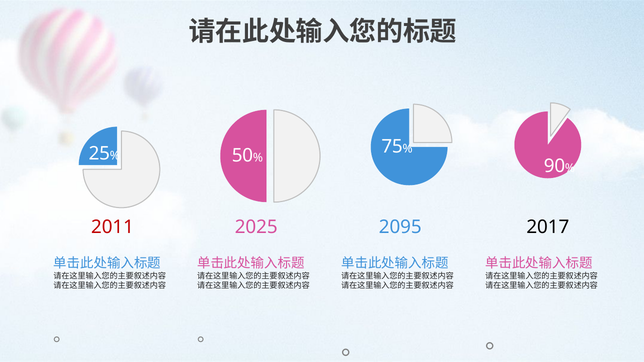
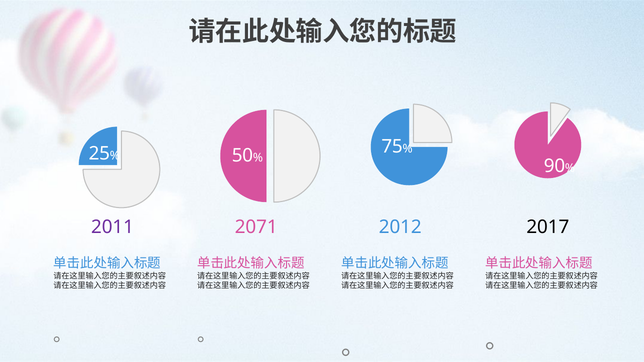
2011 colour: red -> purple (112, 227)
2025: 2025 -> 2071 (256, 227)
2095: 2095 -> 2012 (400, 227)
